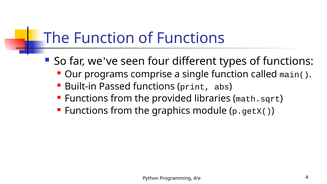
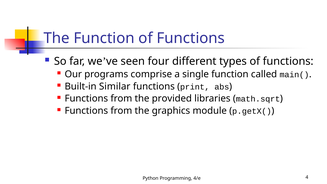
Passed: Passed -> Similar (115, 86)
